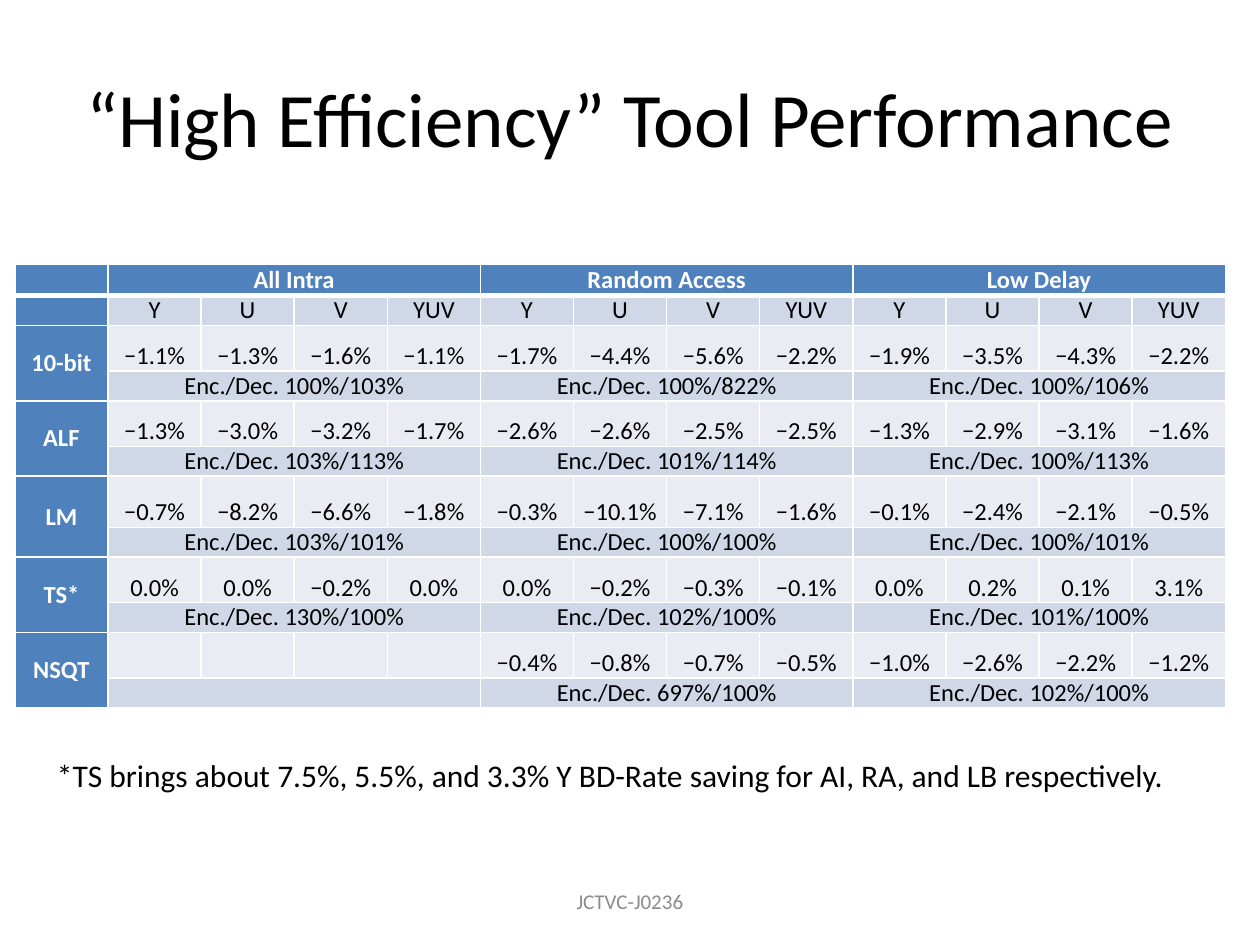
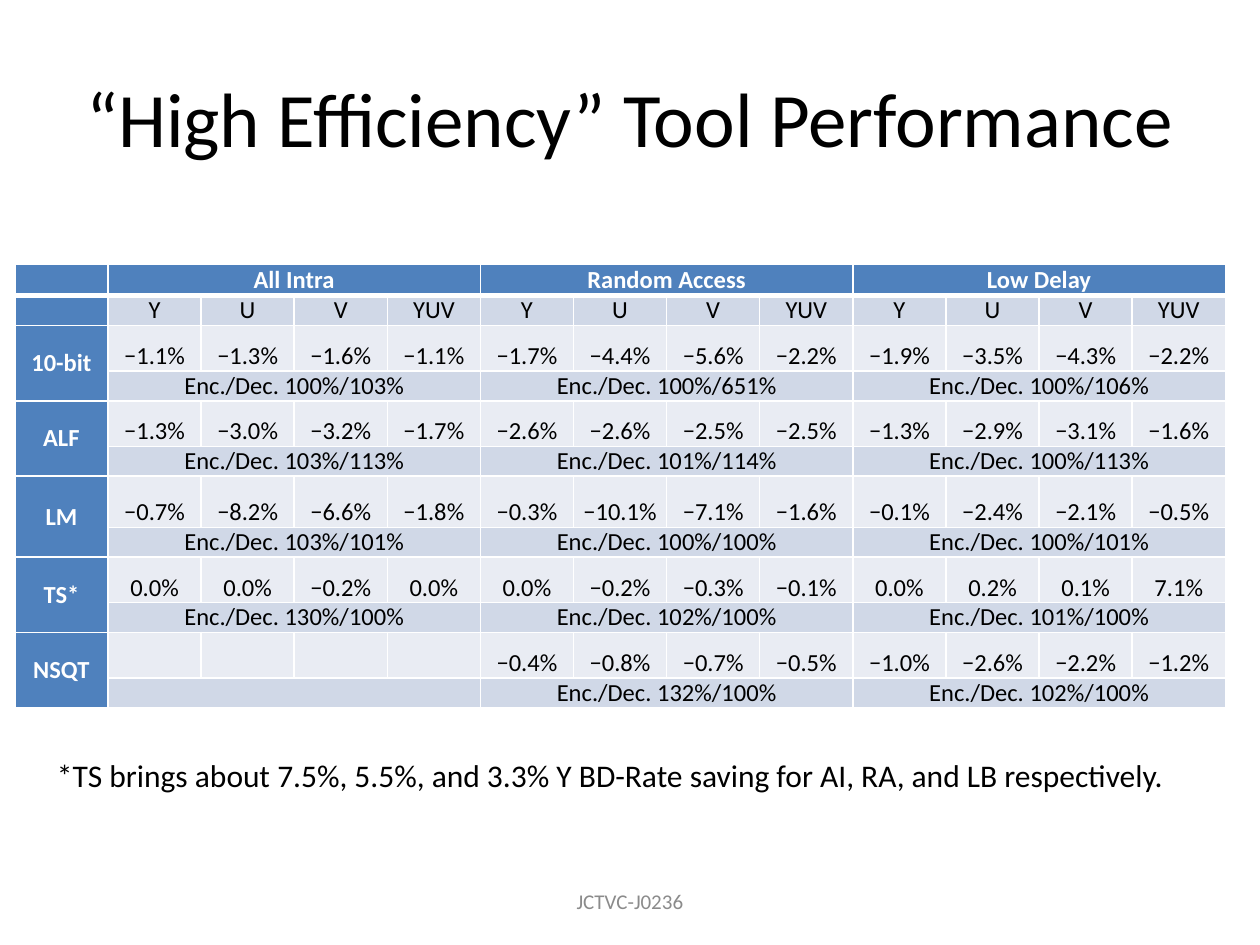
100%/822%: 100%/822% -> 100%/651% (717, 386)
3.1%: 3.1% -> 7.1% (1179, 588)
697%/100%: 697%/100% -> 132%/100% (717, 693)
